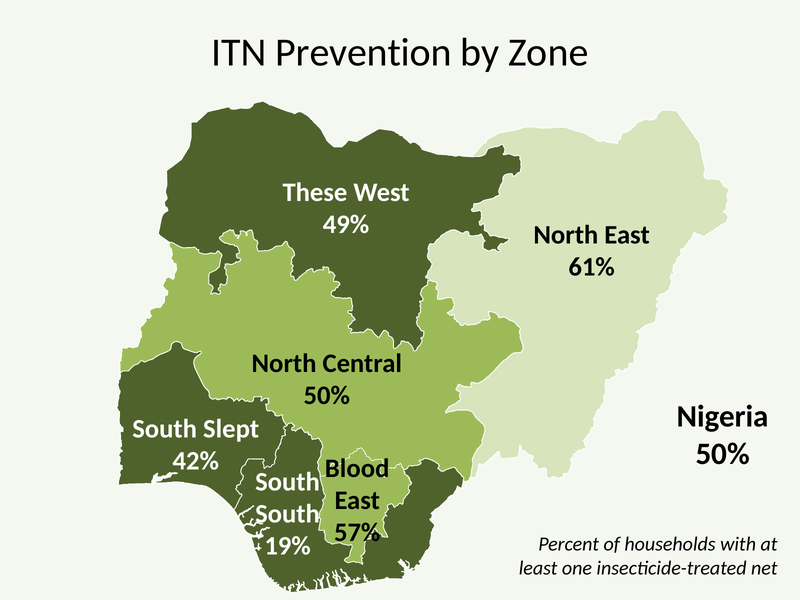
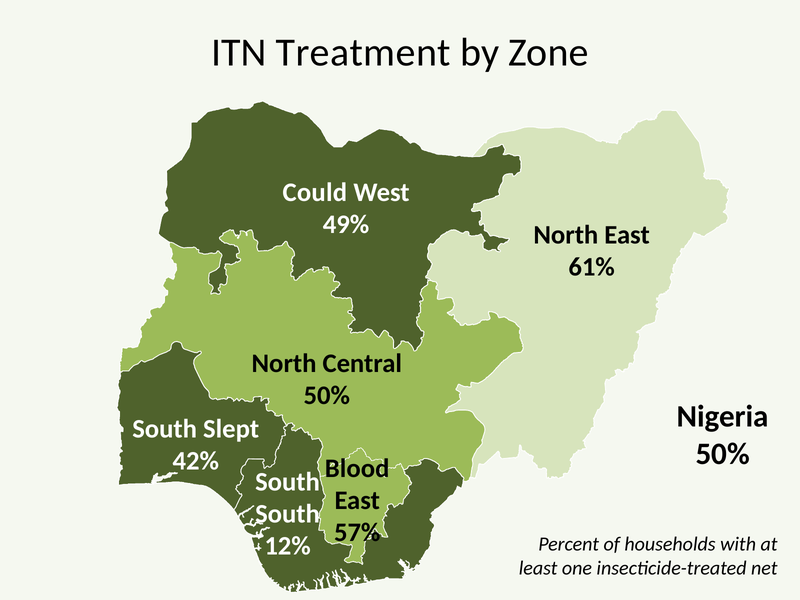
Prevention: Prevention -> Treatment (363, 53)
These: These -> Could (315, 192)
19%: 19% -> 12% (288, 546)
